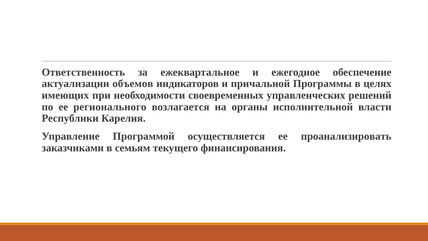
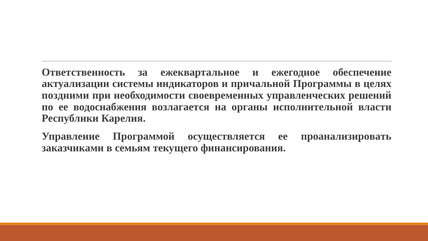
объемов: объемов -> системы (133, 84)
имеющих: имеющих -> поздними (65, 95)
регионального: регионального -> водоснабжения (110, 107)
